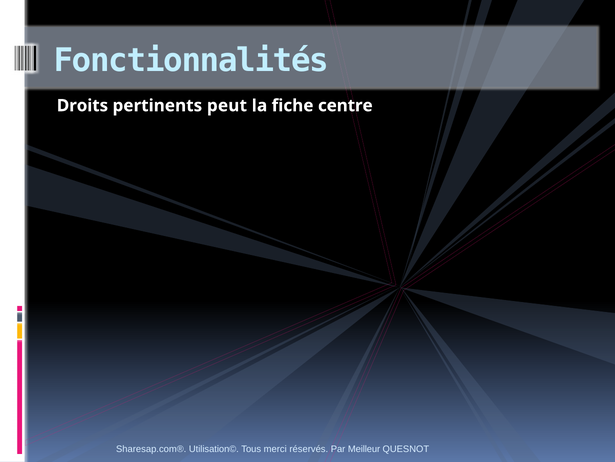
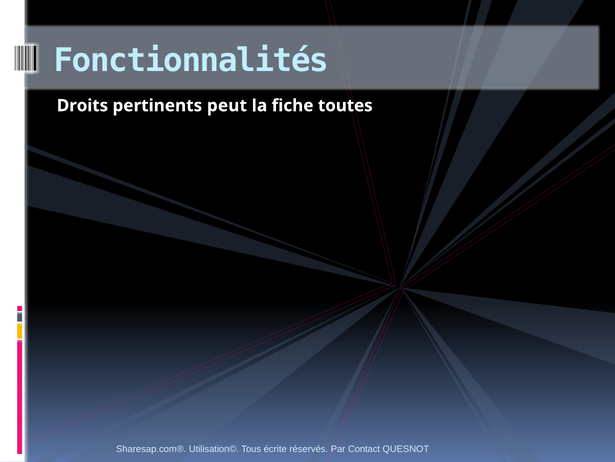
centre: centre -> toutes (345, 105)
merci: merci -> écrite (275, 448)
Meilleur: Meilleur -> Contact (364, 448)
